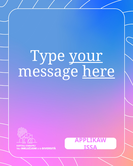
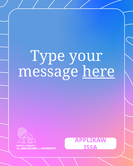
your underline: present -> none (86, 56)
